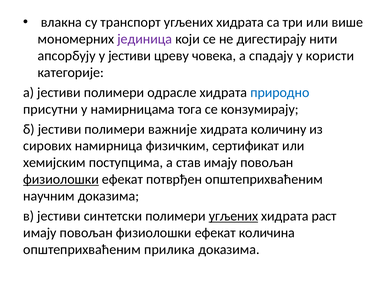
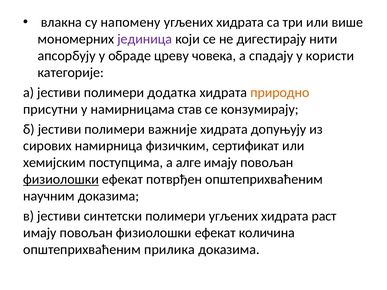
транспорт: транспорт -> напомену (131, 22)
у јестиви: јестиви -> обраде (130, 56)
одрасле: одрасле -> додатка (172, 93)
природно colour: blue -> orange (280, 93)
тога: тога -> став (190, 109)
количину: количину -> допуњују (279, 129)
став: став -> алге (188, 163)
угљених underline: present -> none (233, 216)
